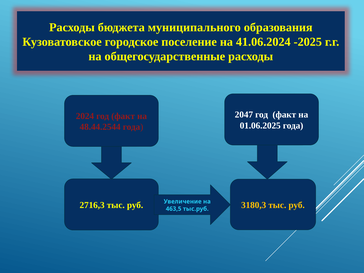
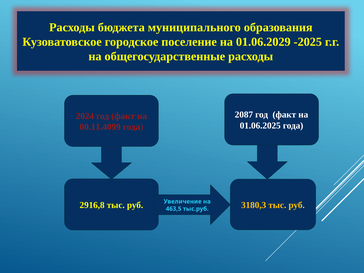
41.06.2024: 41.06.2024 -> 01.06.2029 (263, 42)
2047: 2047 -> 2087 (244, 115)
48.44.2544: 48.44.2544 -> 00.11.4099 (100, 127)
2716,3: 2716,3 -> 2916,8 (92, 205)
